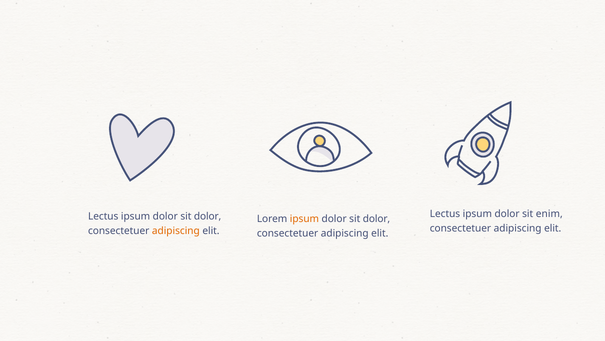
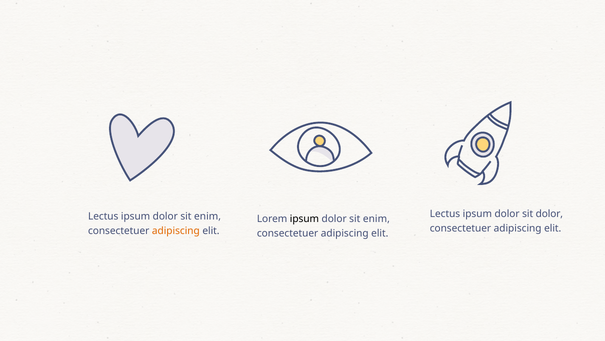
sit enim: enim -> dolor (549, 214)
dolor: dolor -> enim (208, 216)
ipsum colour: orange -> black (304, 218)
dolor: dolor -> enim (376, 218)
